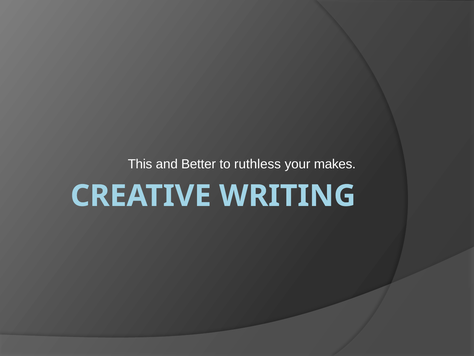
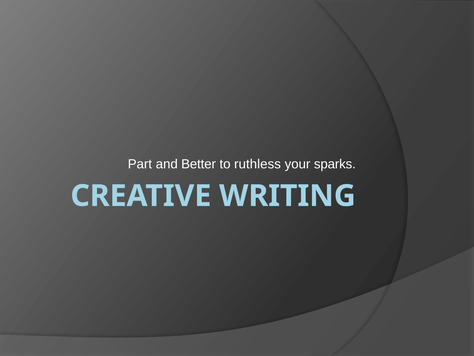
This: This -> Part (140, 164)
makes: makes -> sparks (335, 164)
